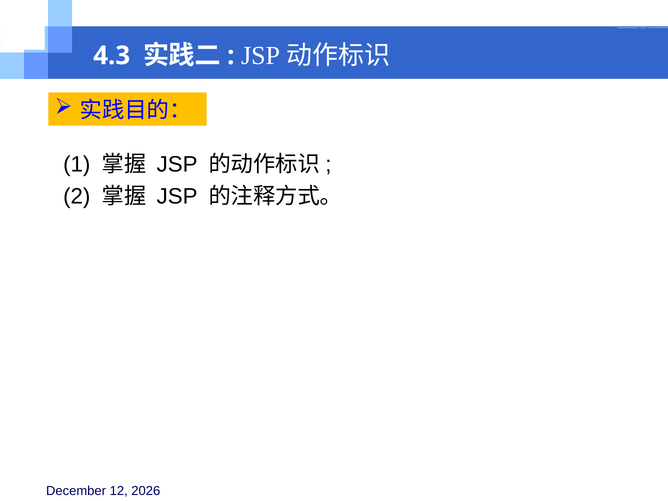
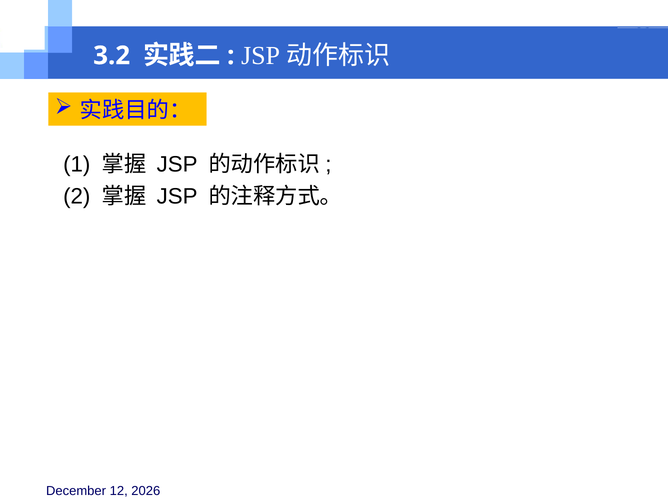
4.3: 4.3 -> 3.2 (112, 56)
